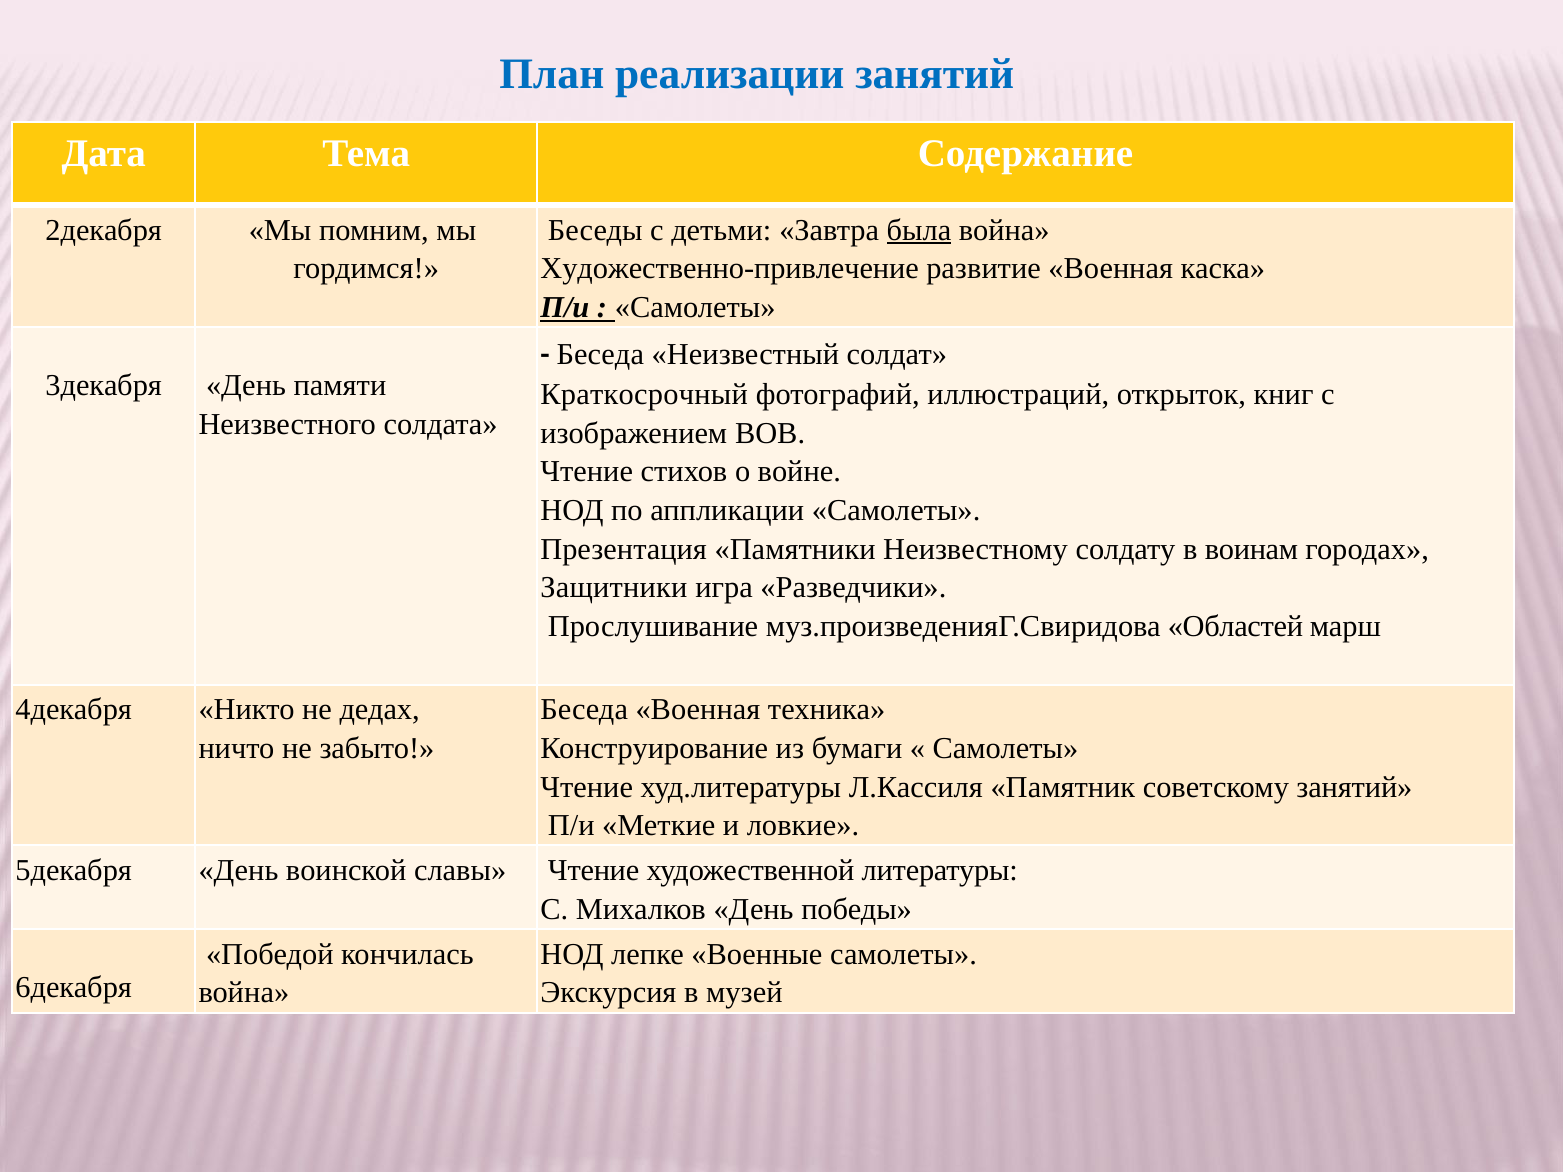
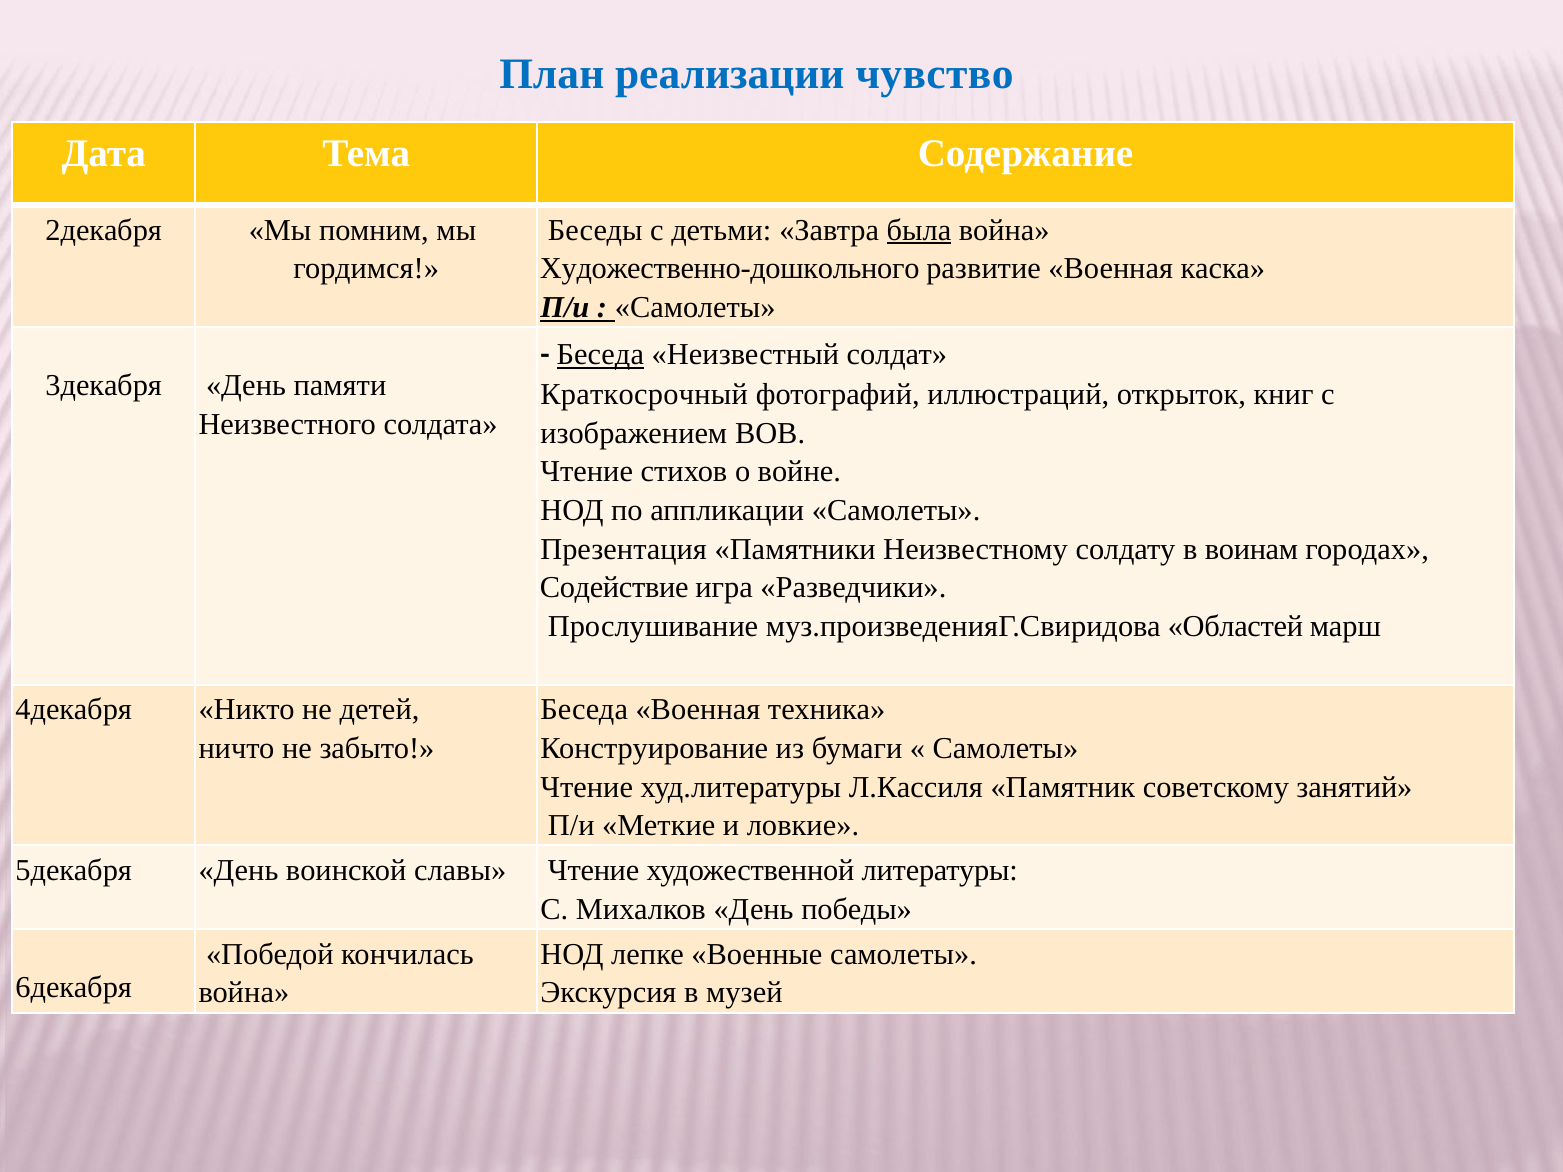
реализации занятий: занятий -> чувство (935, 74)
Художественно-привлечение: Художественно-привлечение -> Художественно-дошкольного (730, 269)
Беседа underline: none -> present (600, 355)
Защитники: Защитники -> Содействие (614, 588)
дедах: дедах -> детей (379, 710)
